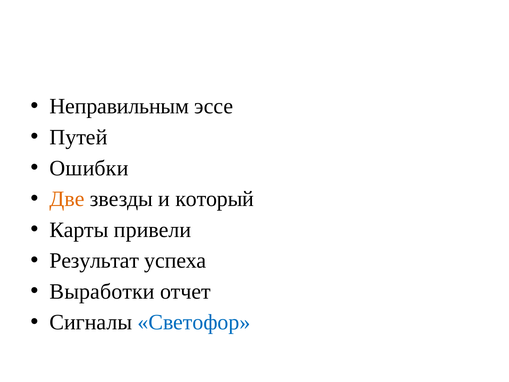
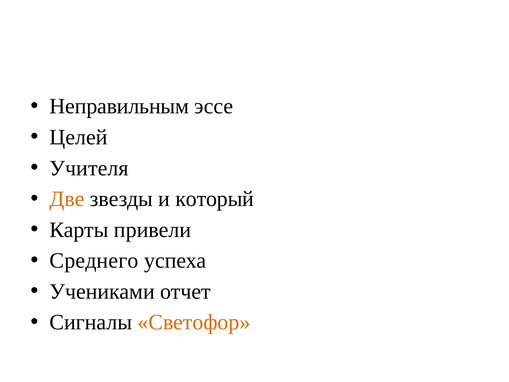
Путей: Путей -> Целей (79, 137)
Ошибки: Ошибки -> Учителя (89, 168)
Результат: Результат -> Среднего (94, 261)
Выработки: Выработки -> Учениками (102, 291)
Светофор colour: blue -> orange (194, 322)
